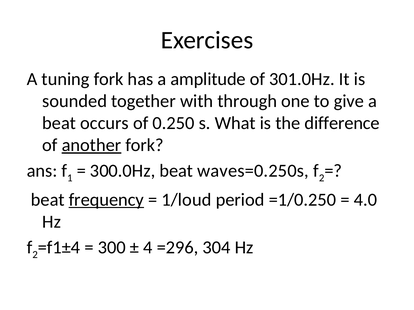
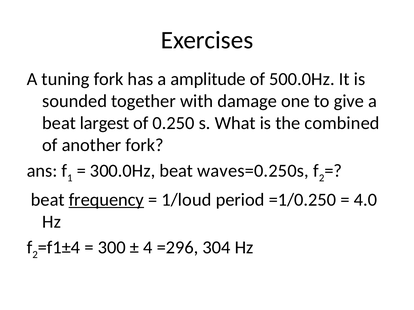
301.0Hz: 301.0Hz -> 500.0Hz (302, 79)
through: through -> damage (247, 101)
occurs: occurs -> largest (105, 123)
difference: difference -> combined (342, 123)
another underline: present -> none (92, 145)
